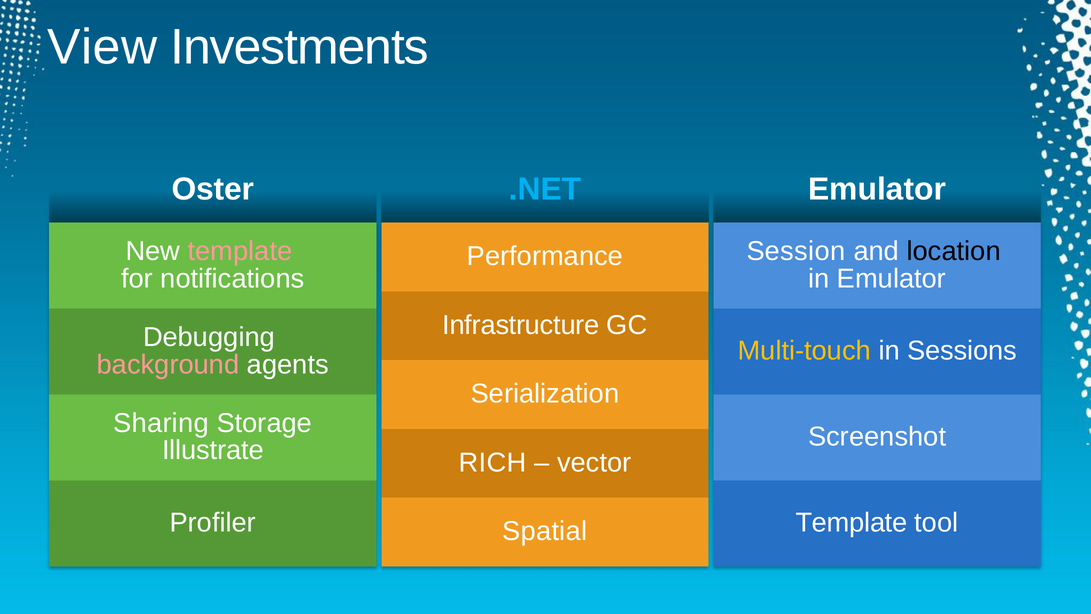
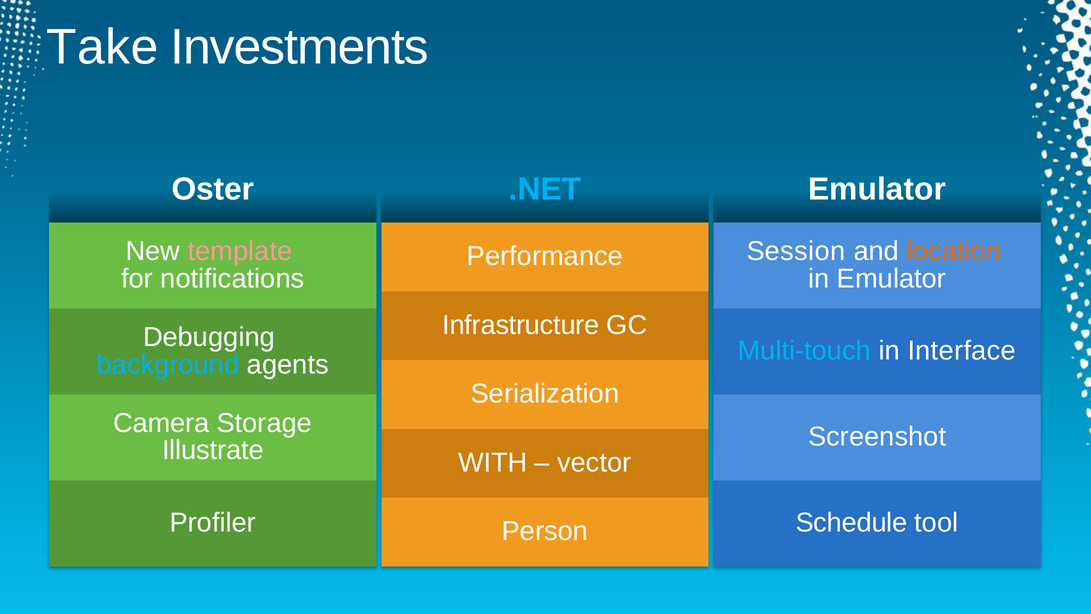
View: View -> Take (102, 47)
location colour: black -> orange (954, 251)
Multi-touch colour: yellow -> light blue (804, 351)
Sessions: Sessions -> Interface (962, 351)
background colour: pink -> light blue (168, 364)
Sharing: Sharing -> Camera (161, 423)
RICH: RICH -> WITH (493, 462)
Template: Template -> Schedule (852, 523)
Spatial: Spatial -> Person (545, 531)
